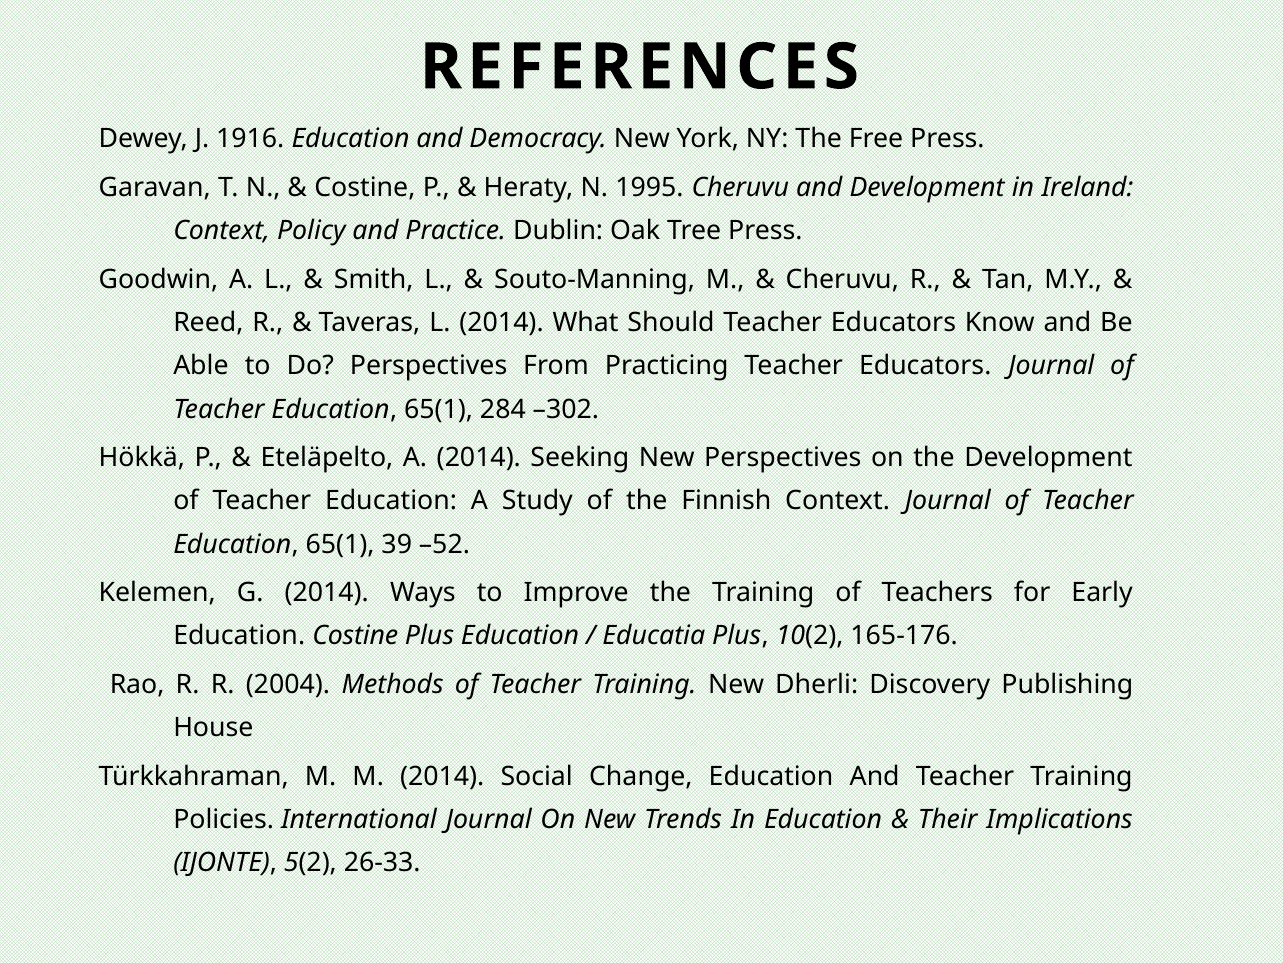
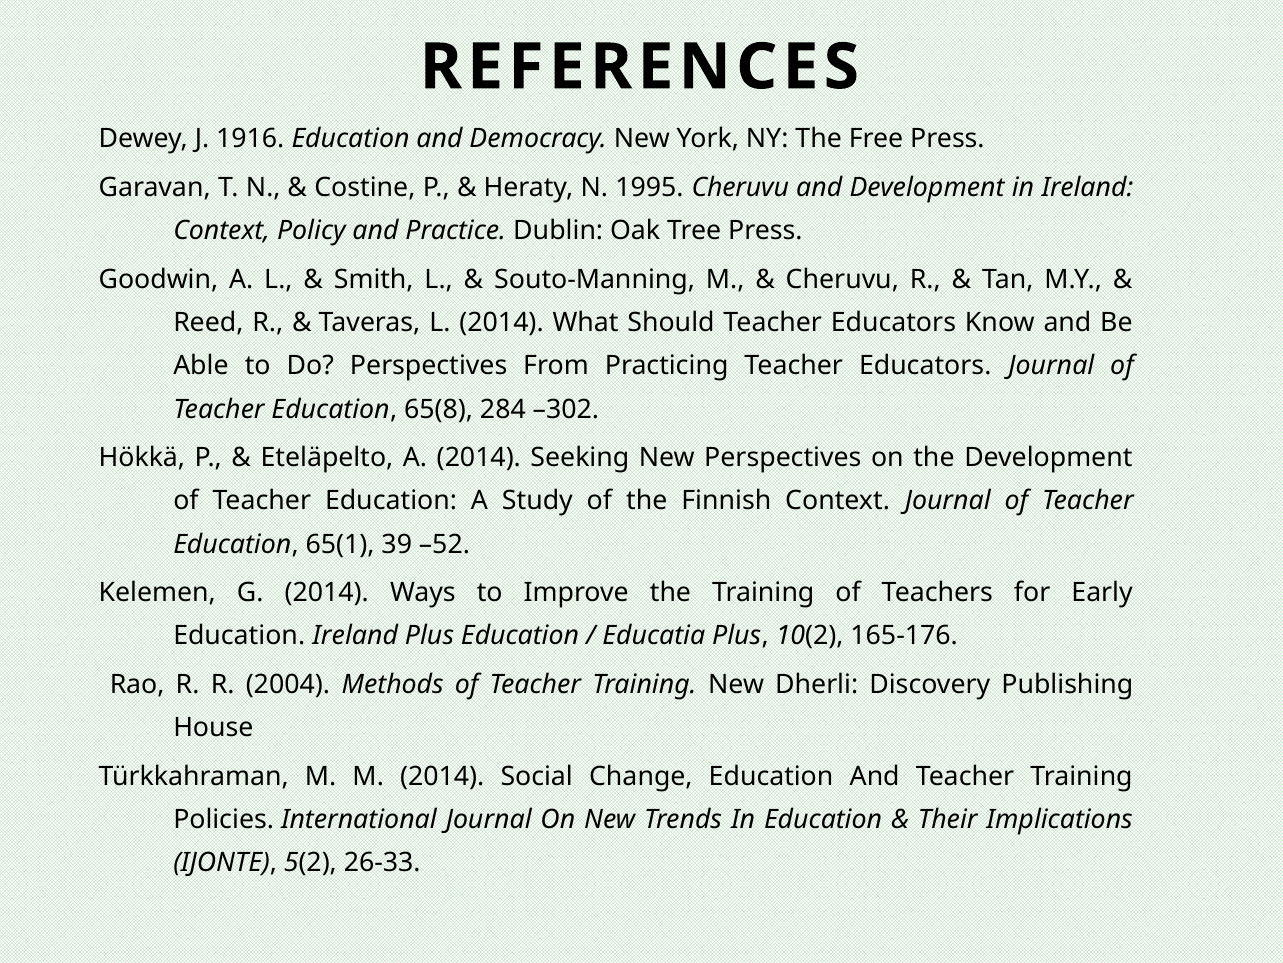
65(1: 65(1 -> 65(8 (439, 409)
Education Costine: Costine -> Ireland (355, 636)
